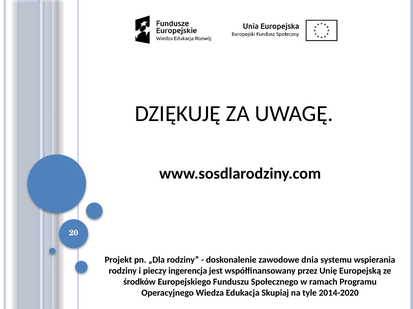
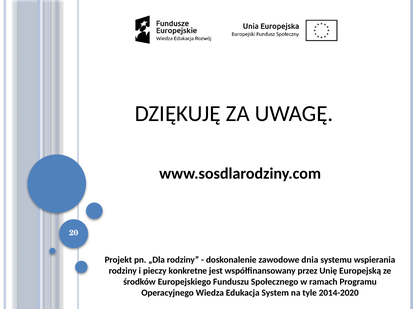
ingerencja: ingerencja -> konkretne (188, 272)
Skupiaj: Skupiaj -> System (275, 294)
